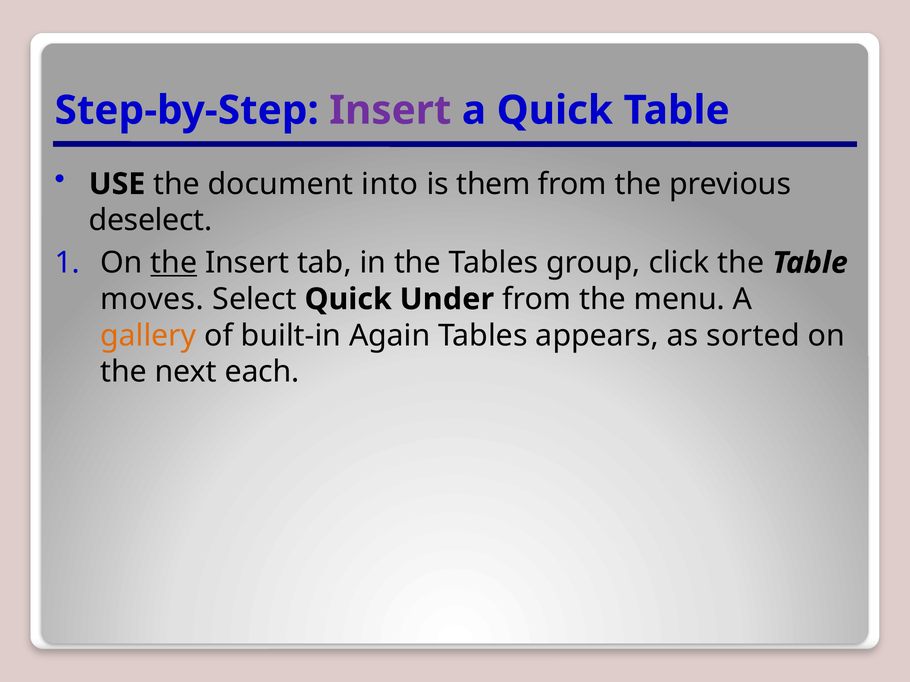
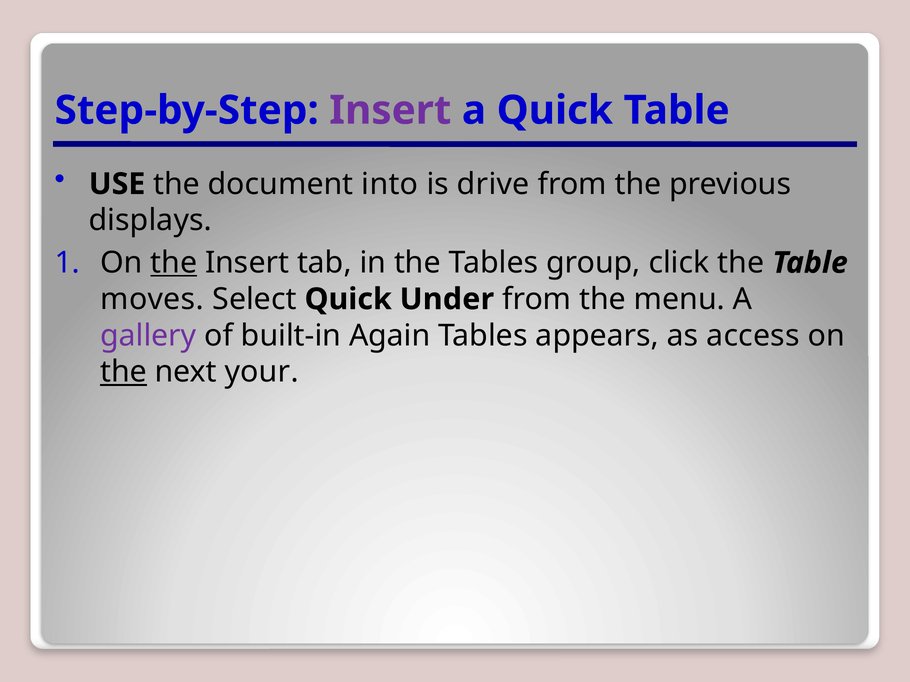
them: them -> drive (493, 184)
deselect: deselect -> displays (150, 221)
gallery colour: orange -> purple (148, 336)
sorted: sorted -> access (753, 336)
the underline: none -> present (123, 372)
each: each -> your (262, 372)
